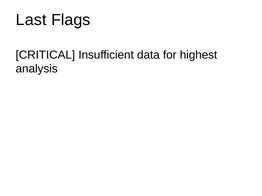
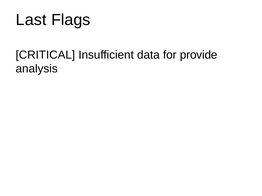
highest: highest -> provide (199, 55)
